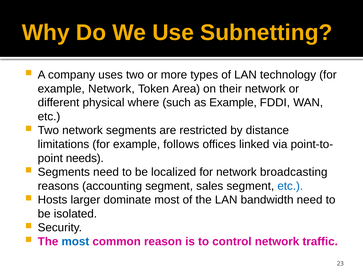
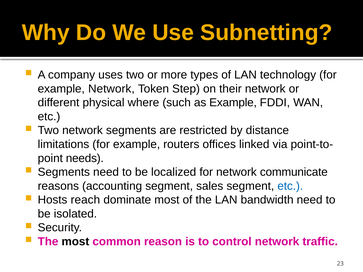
Area: Area -> Step (186, 89)
follows: follows -> routers (181, 144)
broadcasting: broadcasting -> communicate (294, 172)
larger: larger -> reach (85, 200)
most colour: blue -> black (75, 242)
